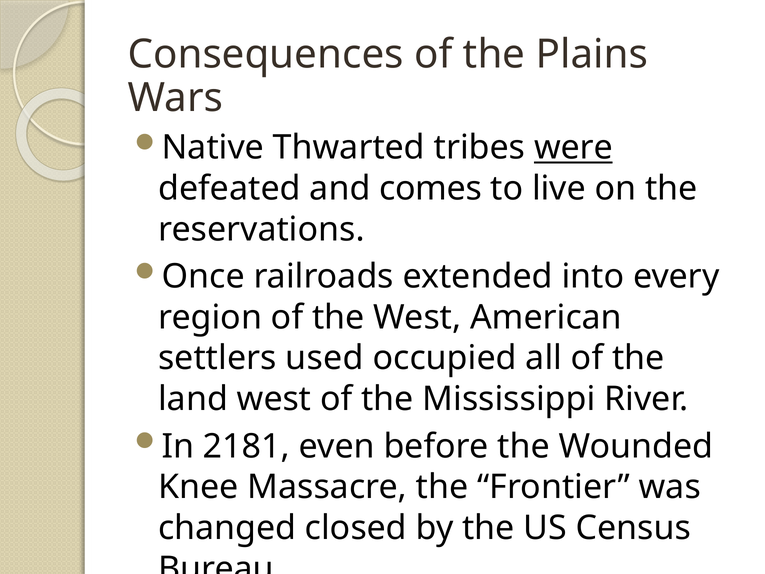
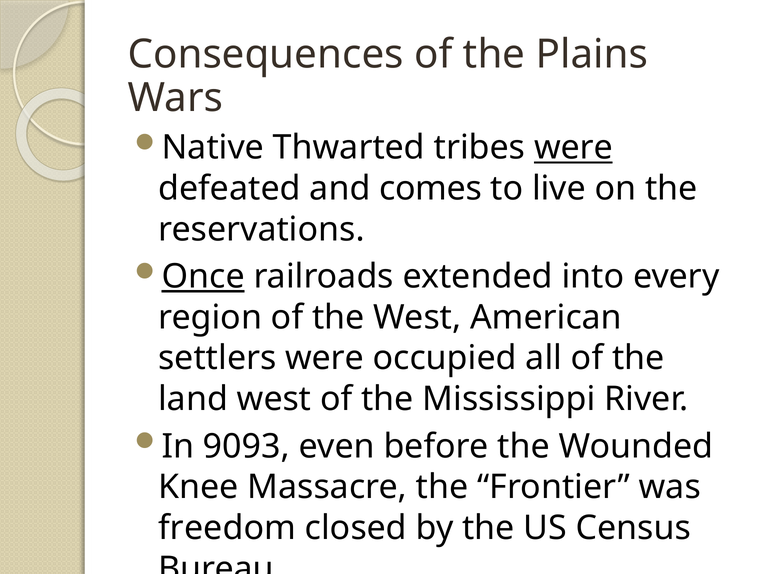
Once underline: none -> present (203, 276)
settlers used: used -> were (325, 358)
2181: 2181 -> 9093 (246, 446)
changed: changed -> freedom (227, 528)
